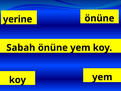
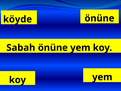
yerine: yerine -> köyde (18, 19)
